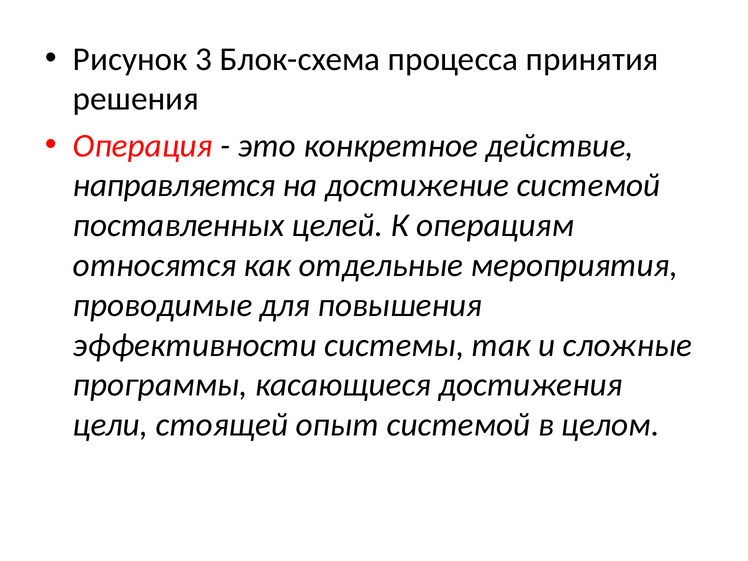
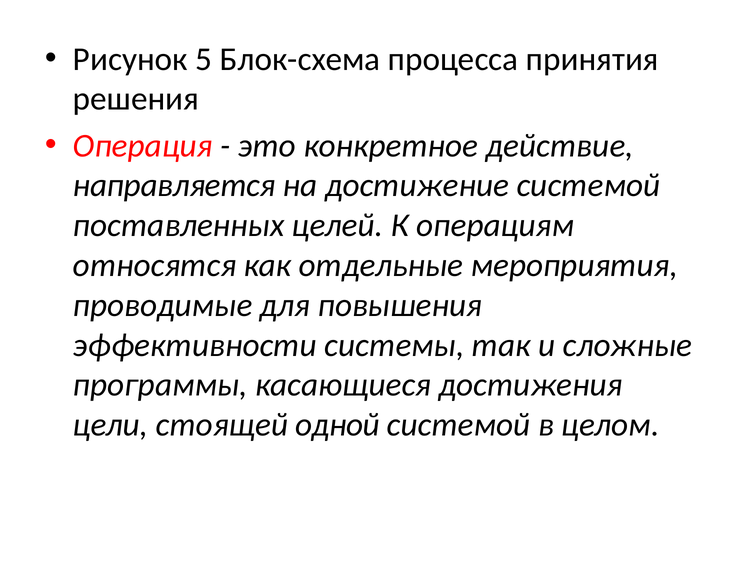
3: 3 -> 5 (204, 59)
опыт: опыт -> одной (338, 425)
